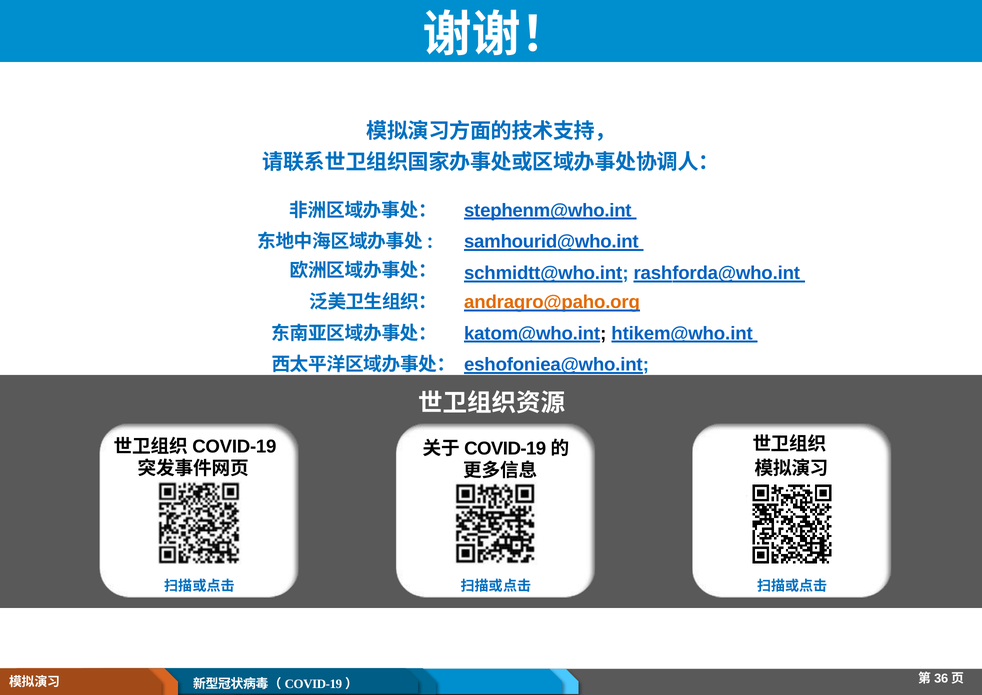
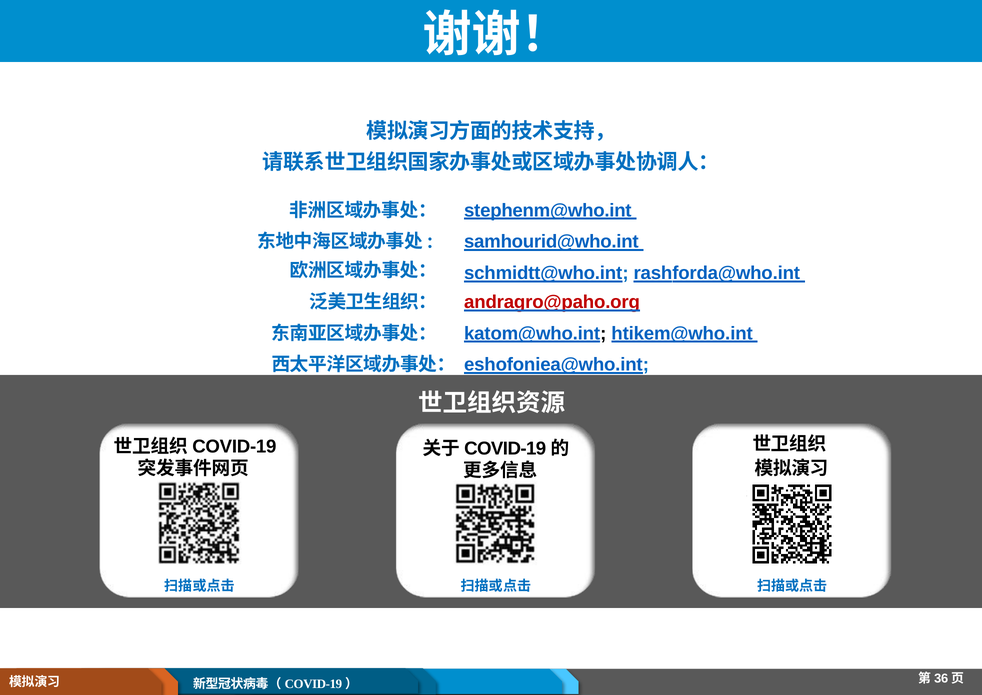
andragro@paho.org colour: orange -> red (552, 302)
